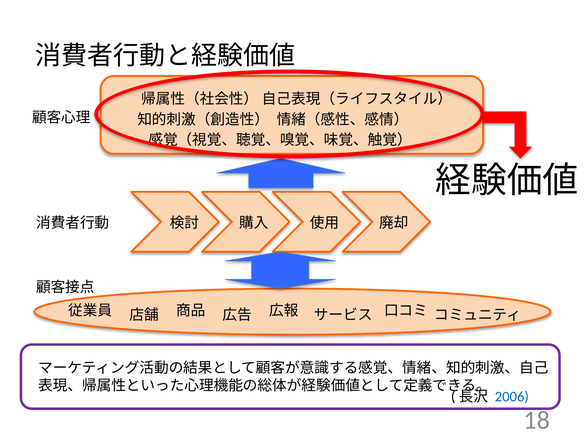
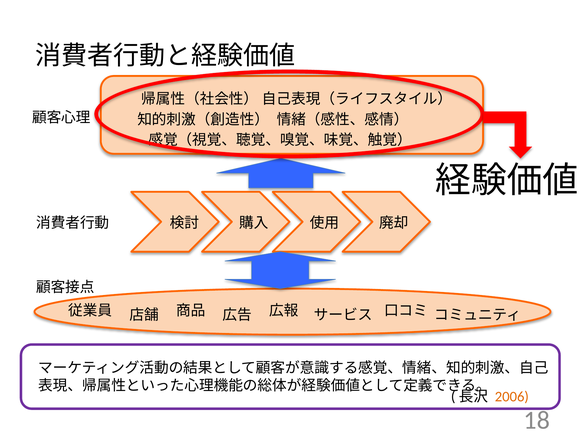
2006 colour: blue -> orange (512, 397)
